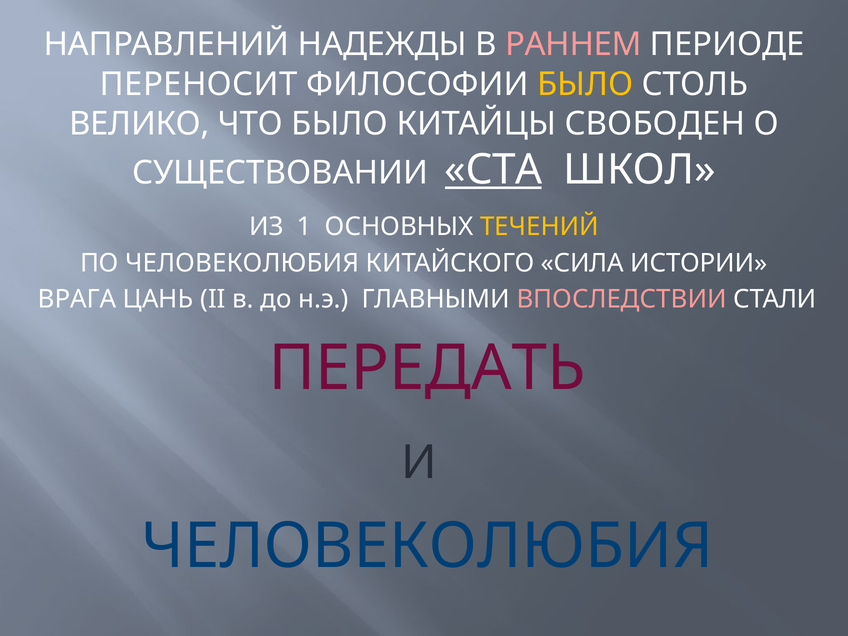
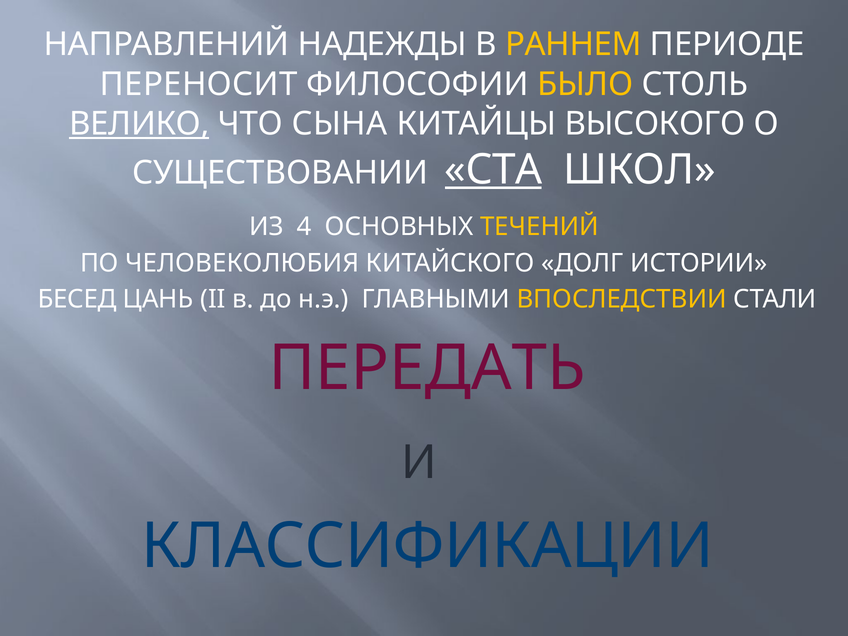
РАННЕМ colour: pink -> yellow (573, 45)
ВЕЛИКО underline: none -> present (139, 124)
ЧТО БЫЛО: БЫЛО -> СЫНА (339, 124)
СВОБОДЕН: СВОБОДЕН -> ВЫСОКОГО (655, 124)
1: 1 -> 4 (304, 227)
СИЛА: СИЛА -> ДОЛГ (582, 263)
ВРАГА: ВРАГА -> БЕСЕД (77, 299)
ВПОСЛЕДСТВИИ colour: pink -> yellow (622, 299)
ЧЕЛОВЕКОЛЮБИЯ: ЧЕЛОВЕКОЛЮБИЯ -> КЛАССИФИКАЦИИ (427, 546)
